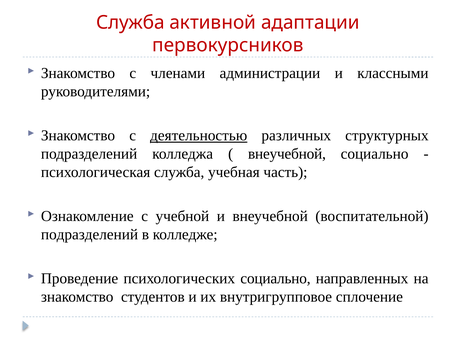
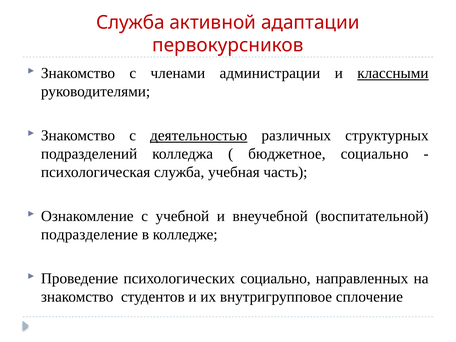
классными underline: none -> present (393, 73)
внеучебной: внеучебной -> бюджетное (287, 154)
подразделений: подразделений -> подразделение (89, 234)
